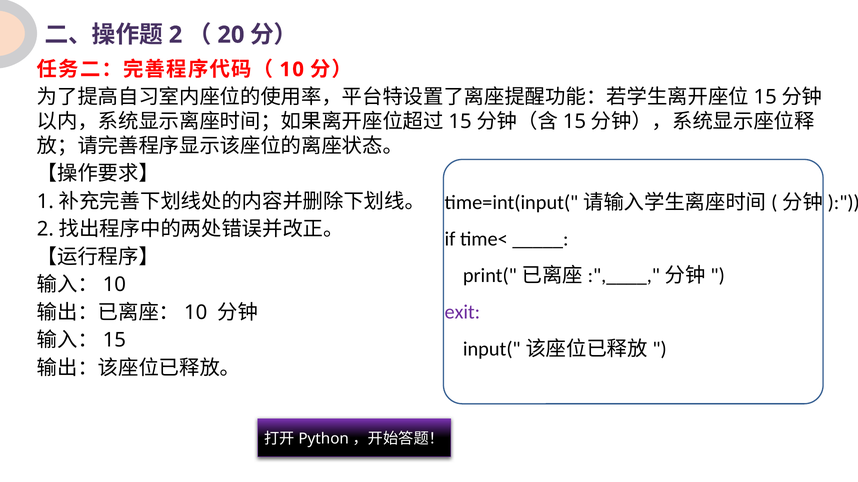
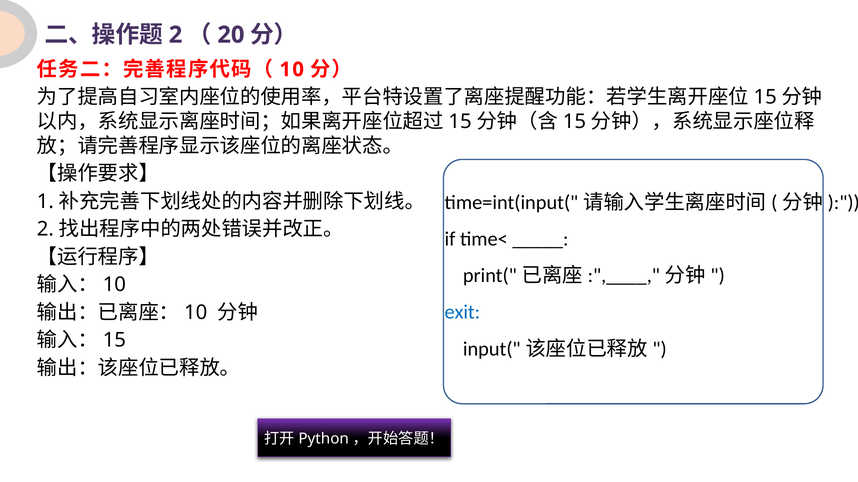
exit colour: purple -> blue (462, 313)
